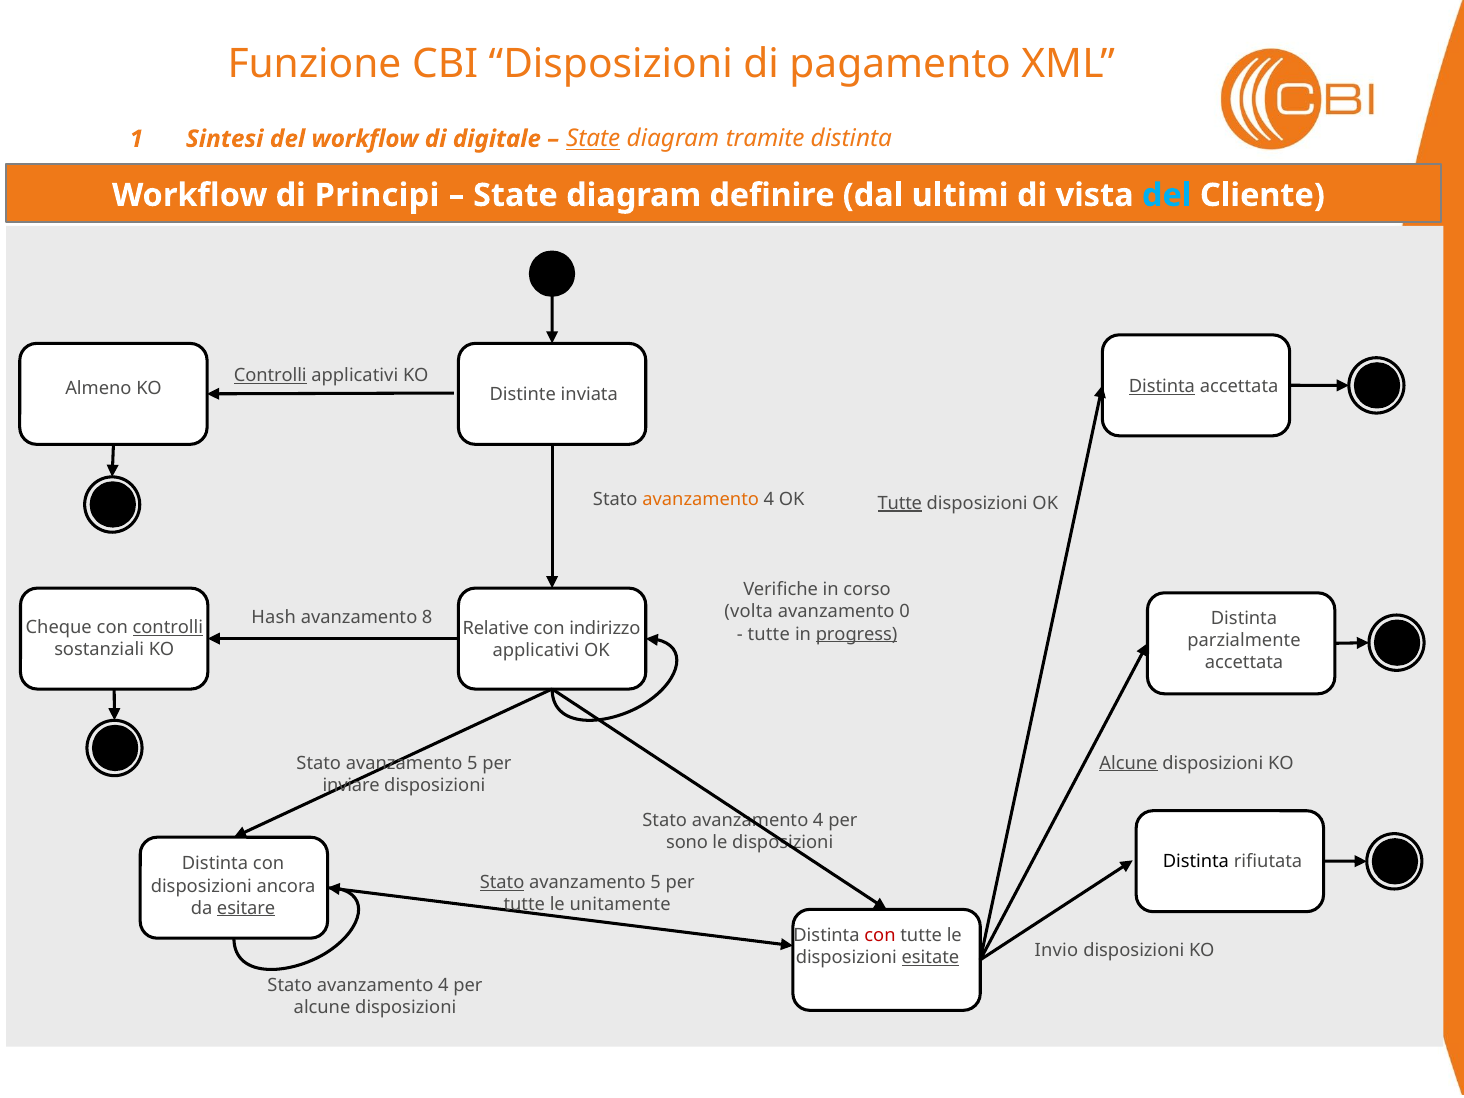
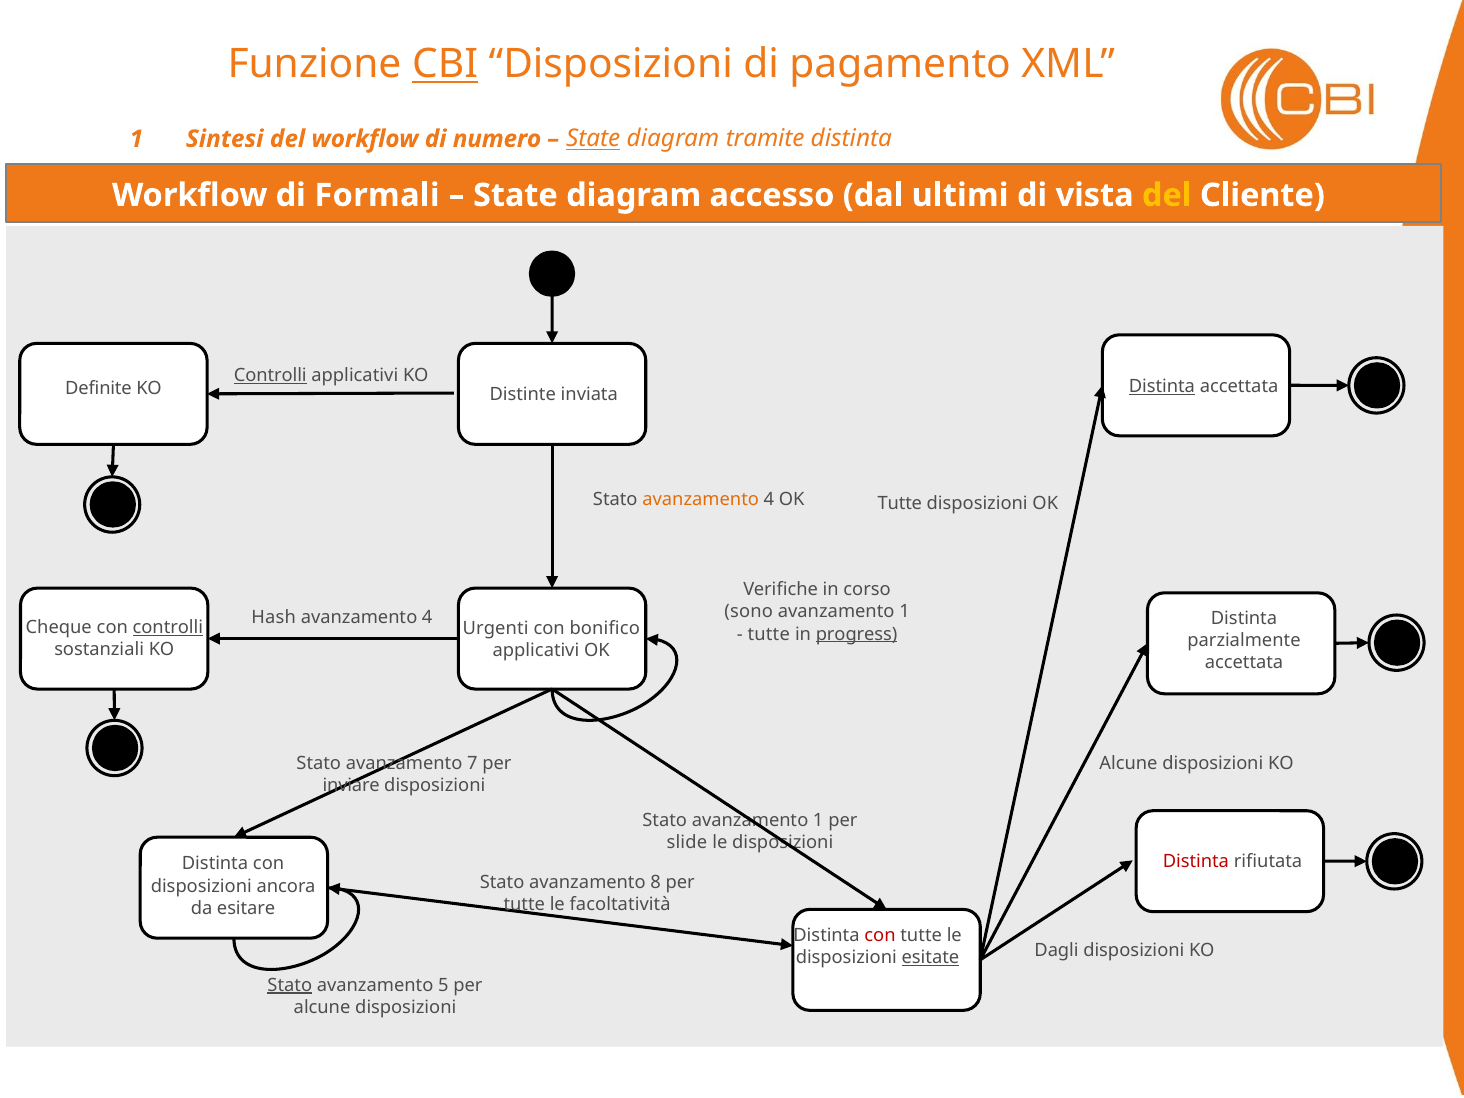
CBI underline: none -> present (445, 64)
digitale: digitale -> numero (497, 139)
Principi: Principi -> Formali (377, 195)
definire: definire -> accesso (772, 195)
del colour: light blue -> yellow (1167, 195)
Almeno: Almeno -> Definite (98, 388)
Tutte underline: present -> none (900, 503)
volta: volta -> sono (749, 612)
0: 0 -> 1 (905, 612)
8: 8 -> 4 (427, 617)
Relative: Relative -> Urgenti (496, 629)
indirizzo: indirizzo -> bonifico (605, 629)
5: 5 -> 7 (472, 763)
Alcune underline: present -> none (1129, 763)
4: 4 -> 1 (818, 821)
sono: sono -> slide (687, 843)
Distinta colour: black -> red (1196, 862)
Stato underline: present -> none (502, 882)
5: 5 -> 8 (656, 882)
unitamente: unitamente -> facoltatività (620, 905)
esitare underline: present -> none (246, 908)
Invio: Invio -> Dagli (1057, 950)
Stato underline: none -> present (290, 985)
4: 4 -> 5 (443, 985)
